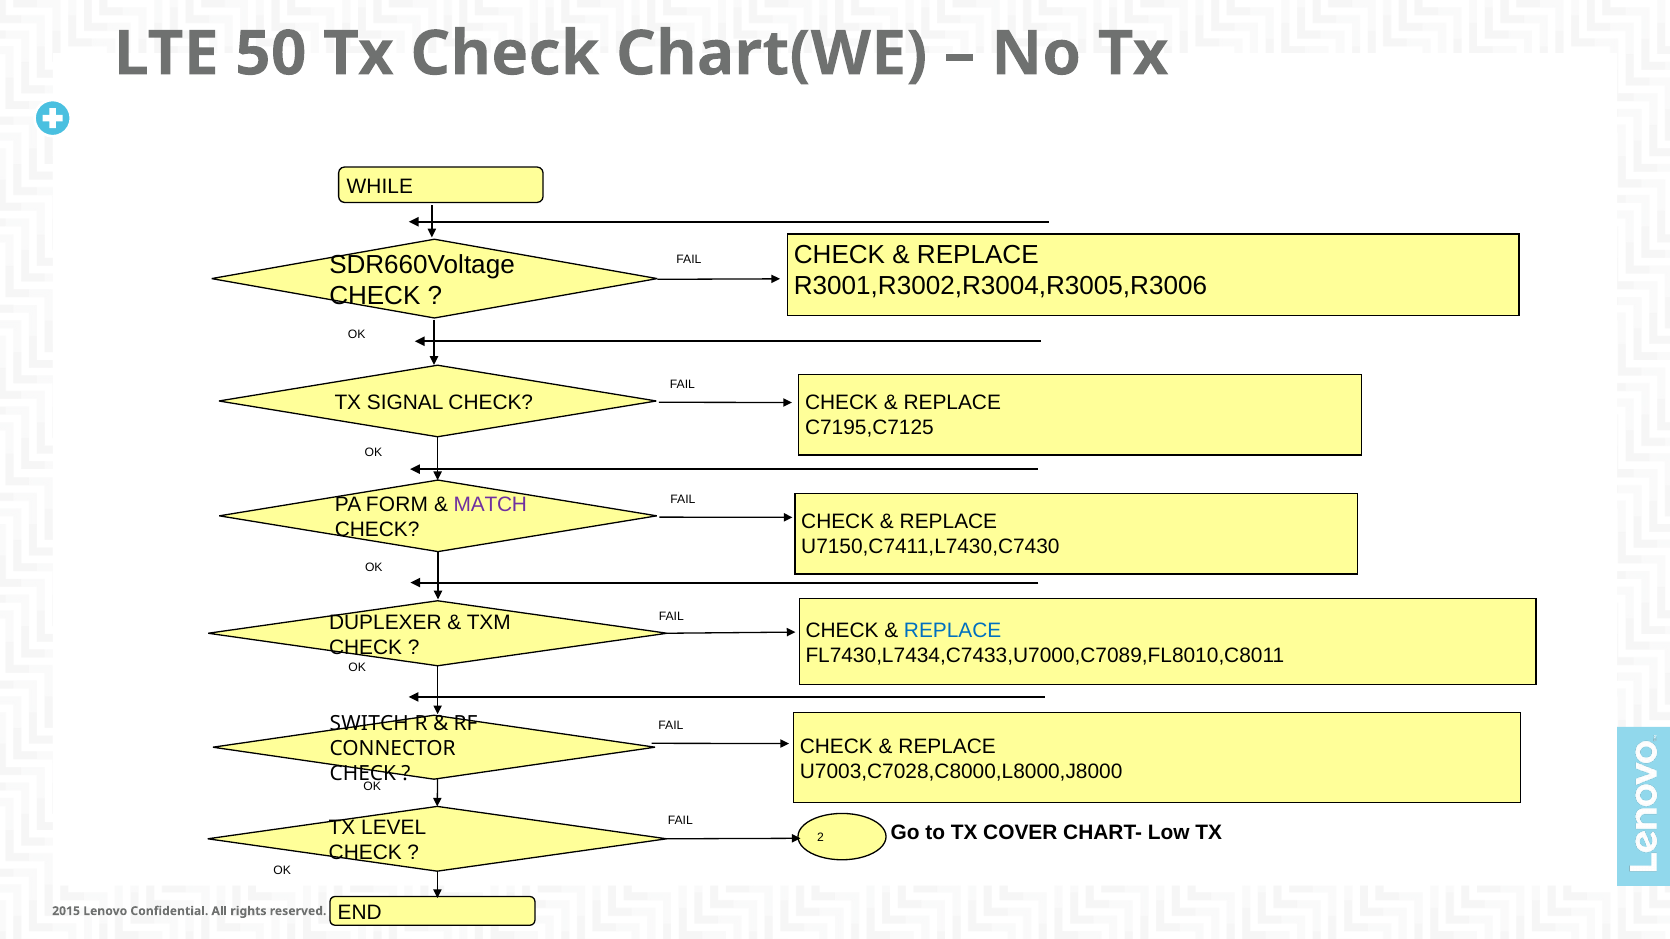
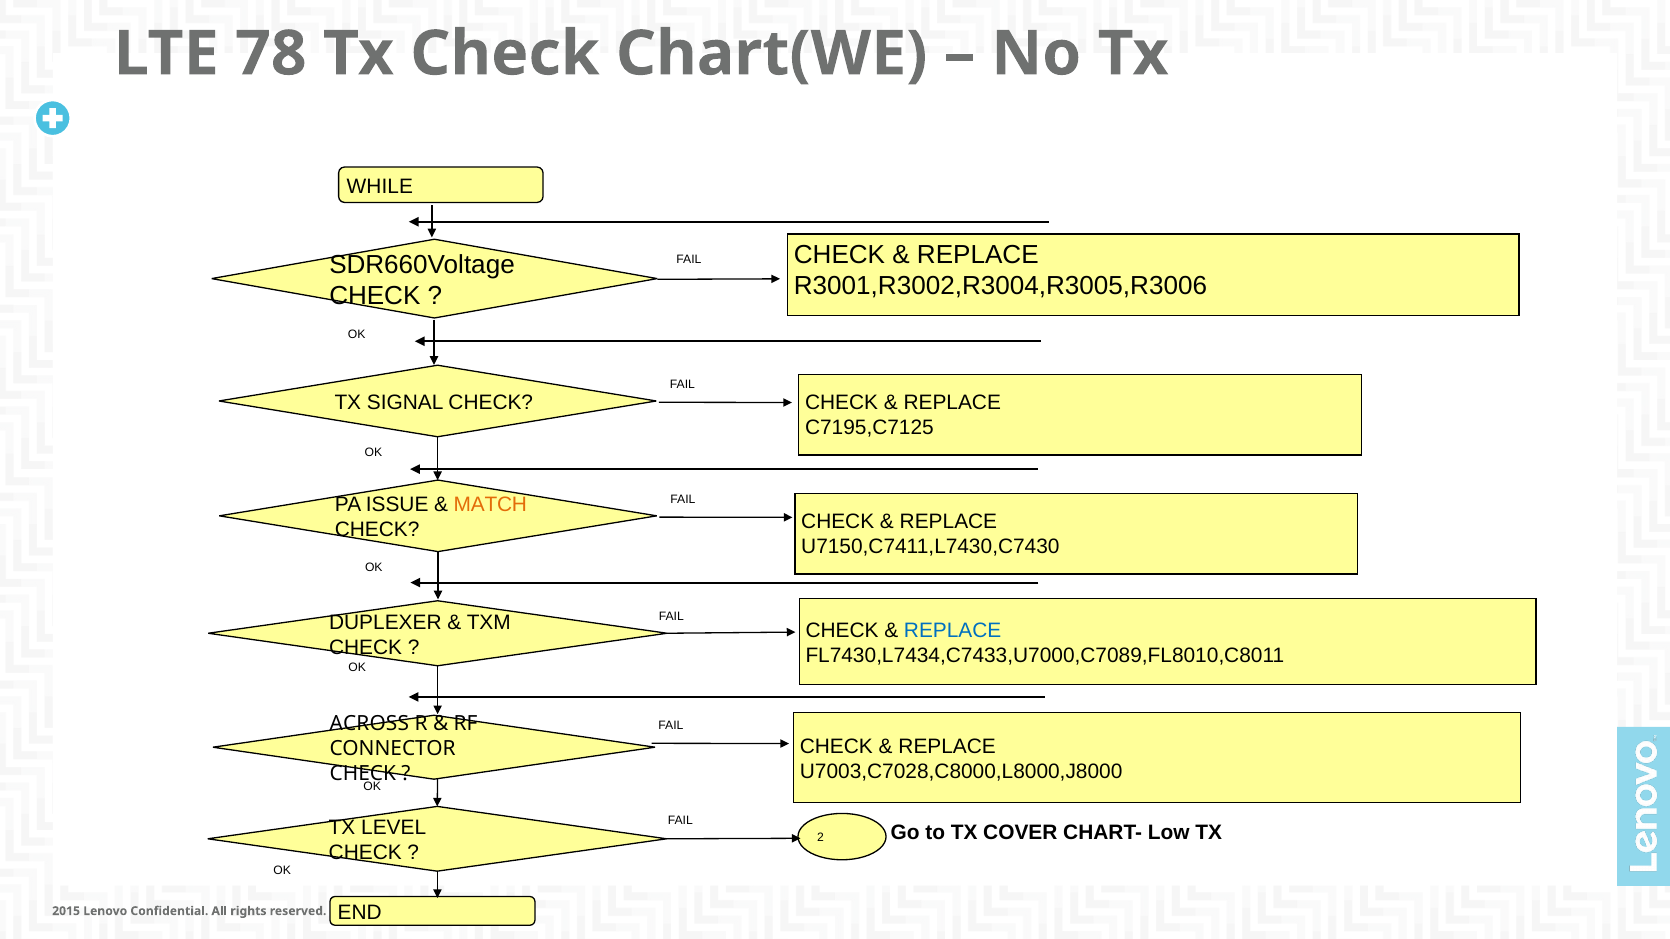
50: 50 -> 78 (271, 54)
FORM: FORM -> ISSUE (397, 505)
MATCH colour: purple -> orange (490, 505)
SWITCH: SWITCH -> ACROSS (369, 724)
